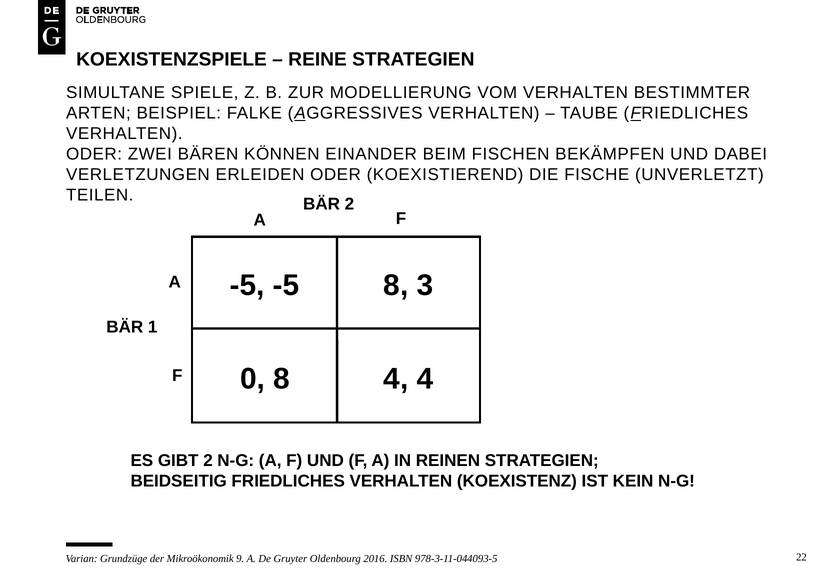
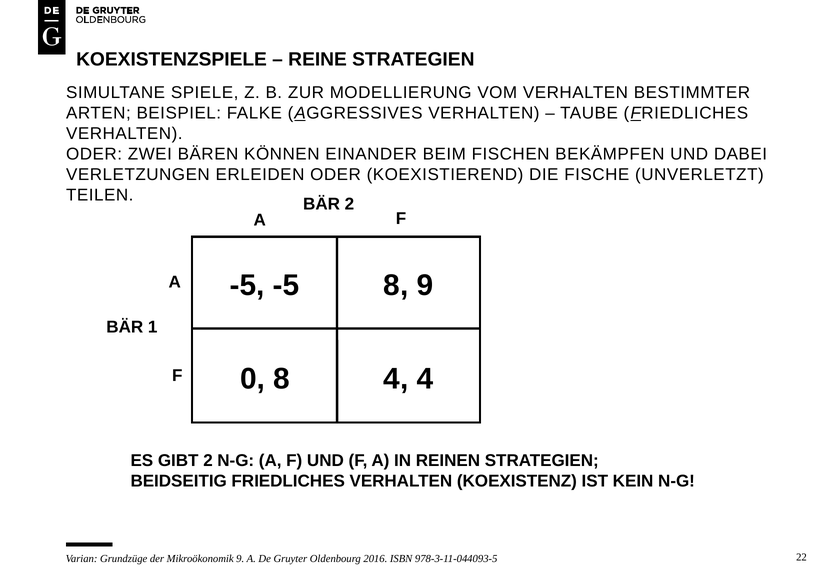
8 3: 3 -> 9 (425, 286)
